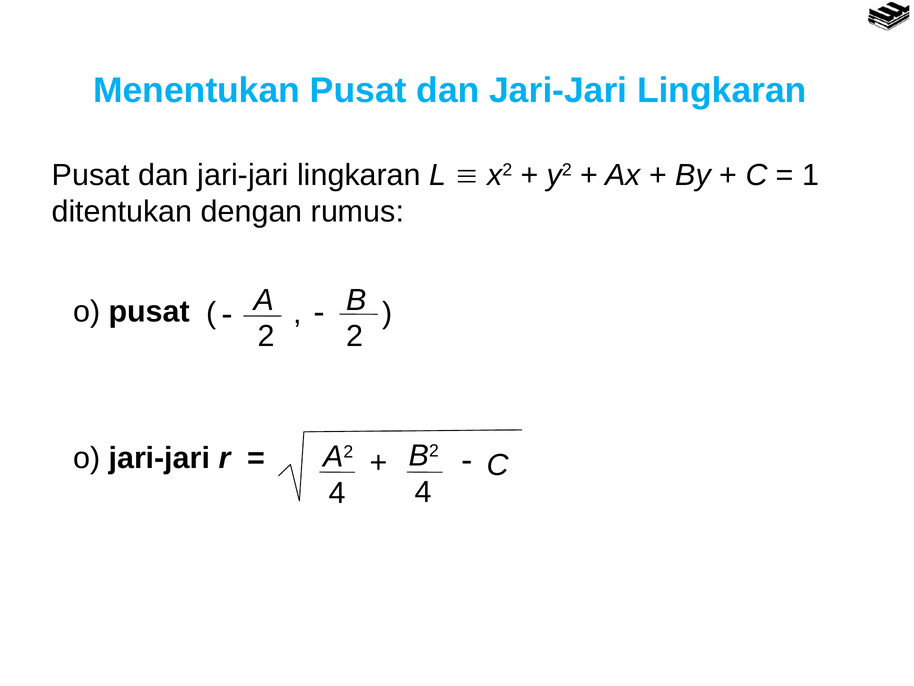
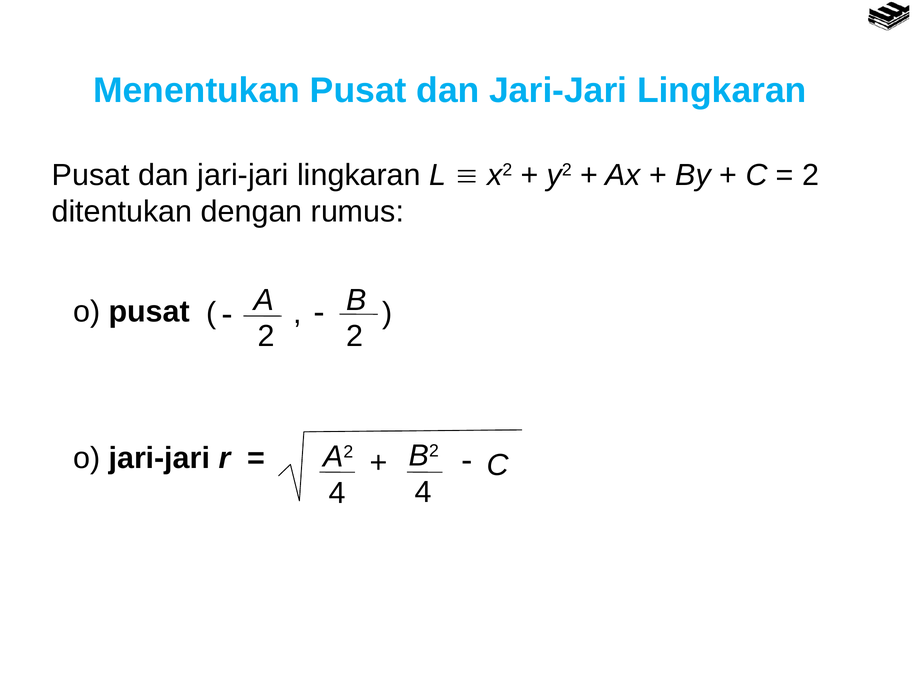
1: 1 -> 2 (811, 175)
